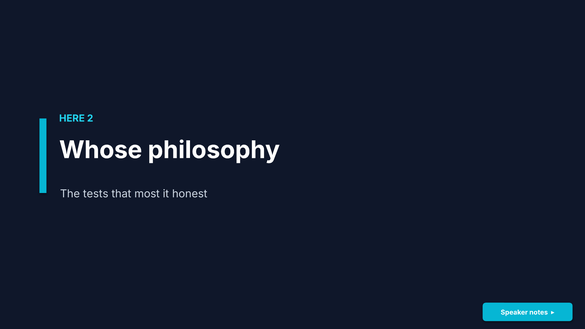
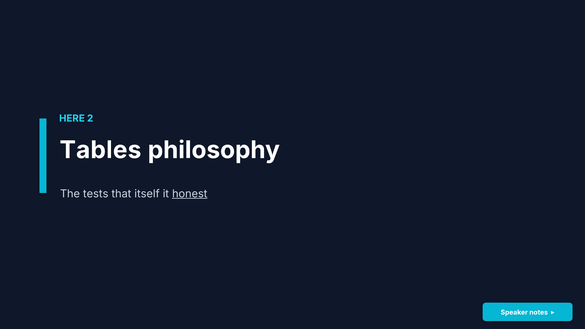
Whose: Whose -> Tables (100, 150)
most: most -> itself (147, 194)
honest underline: none -> present (190, 194)
